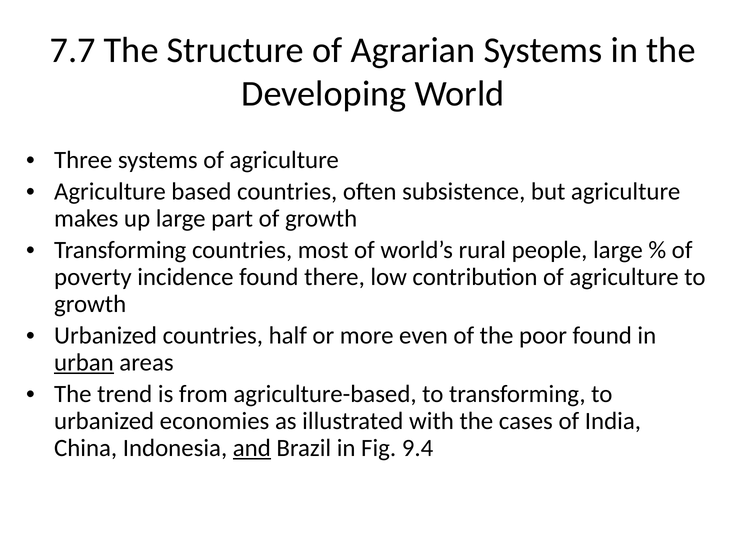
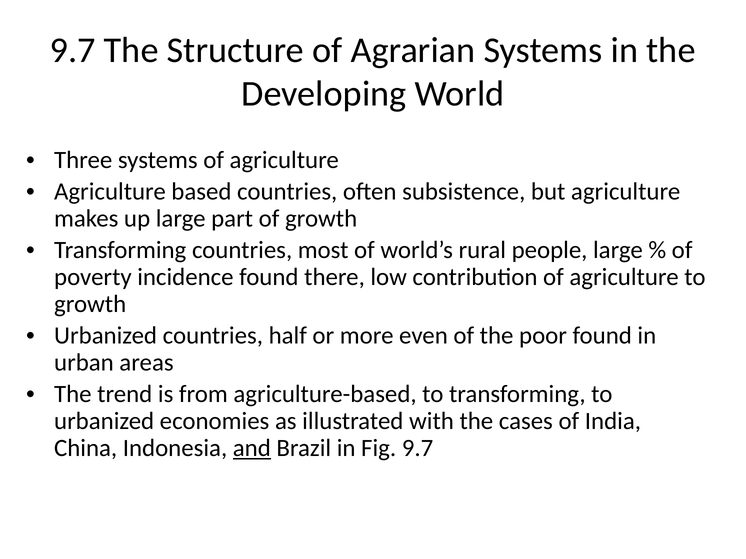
7.7: 7.7 -> 9.7 (73, 50)
urban underline: present -> none (84, 363)
Fig 9.4: 9.4 -> 9.7 (418, 448)
